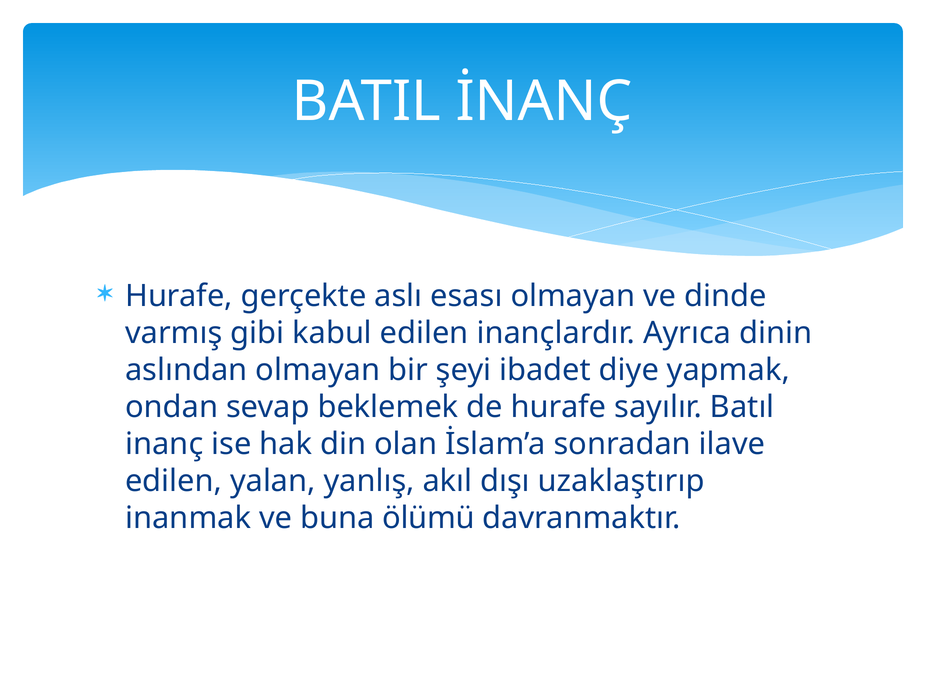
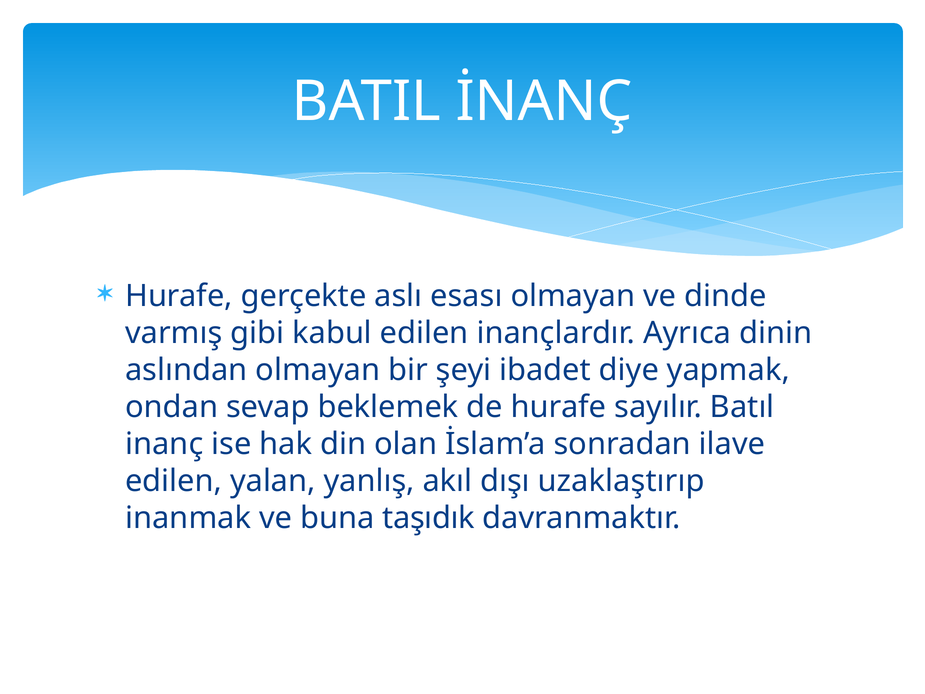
ölümü: ölümü -> taşıdık (429, 518)
